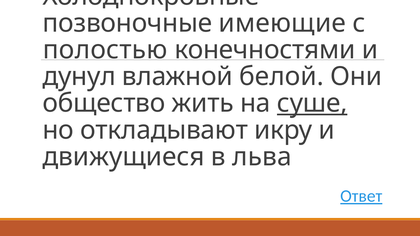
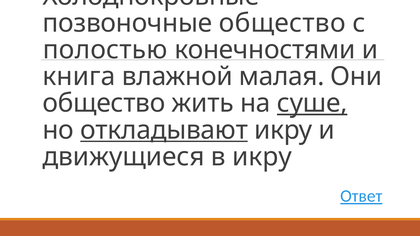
позвоночные имеющие: имеющие -> общество (282, 23)
дунул: дунул -> книга (79, 77)
белой: белой -> малая (282, 77)
откладывают underline: none -> present (164, 130)
в льва: льва -> икру (262, 157)
